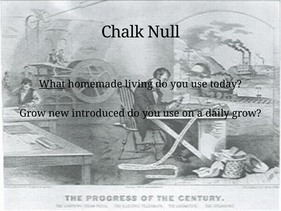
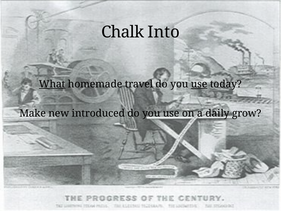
Null: Null -> Into (164, 32)
living: living -> travel (139, 84)
use underline: none -> present (199, 84)
Grow: Grow -> Make (33, 113)
